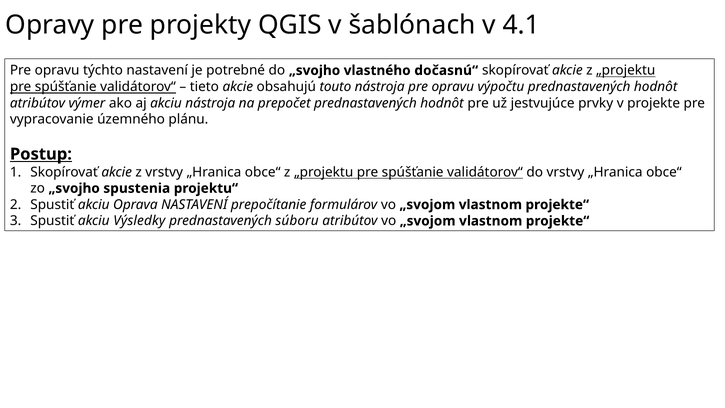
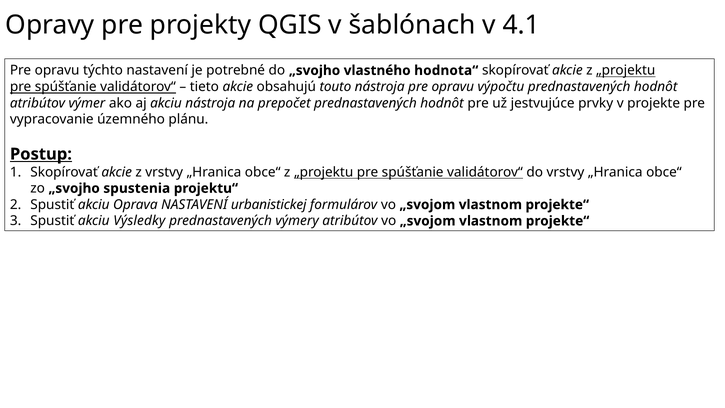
dočasnú“: dočasnú“ -> hodnota“ (446, 70)
prepočítanie: prepočítanie -> urbanistickej (269, 205)
súboru: súboru -> výmery (297, 221)
